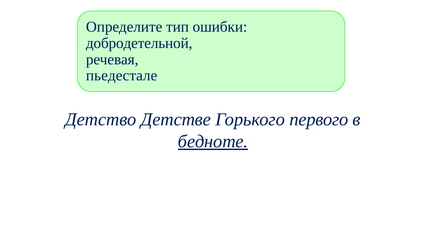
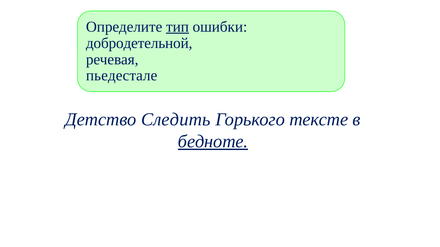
тип underline: none -> present (177, 27)
Детстве: Детстве -> Следить (176, 120)
первого: первого -> тексте (319, 120)
